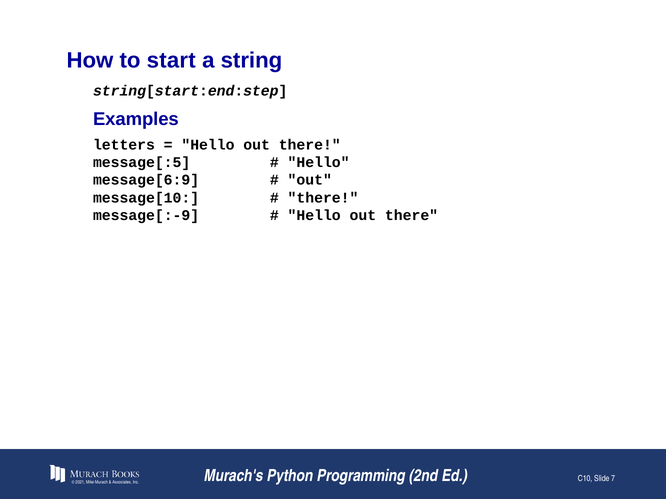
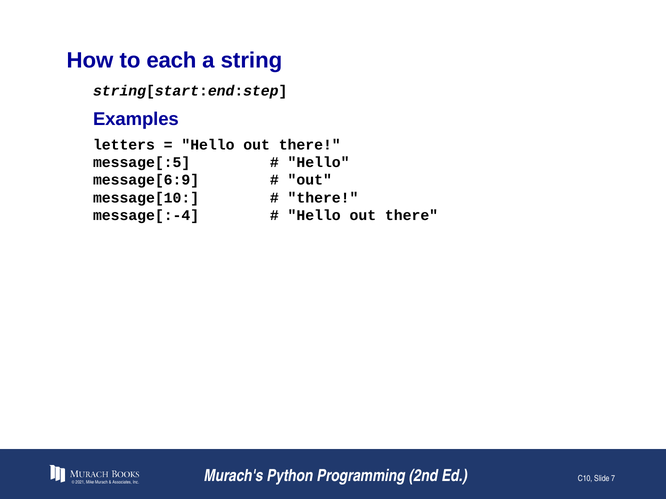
start: start -> each (171, 61)
message[:-9: message[:-9 -> message[:-4 (146, 216)
